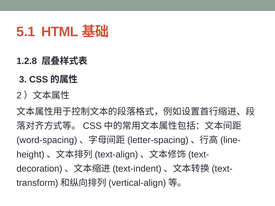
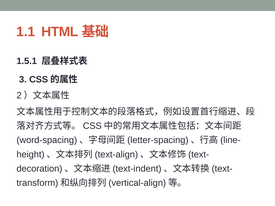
5.1: 5.1 -> 1.1 (26, 32)
1.2.8: 1.2.8 -> 1.5.1 (27, 61)
